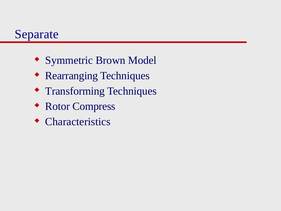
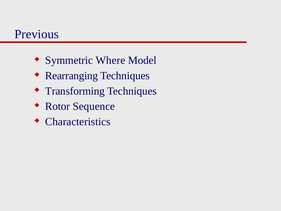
Separate: Separate -> Previous (37, 34)
Brown: Brown -> Where (110, 60)
Compress: Compress -> Sequence (94, 106)
